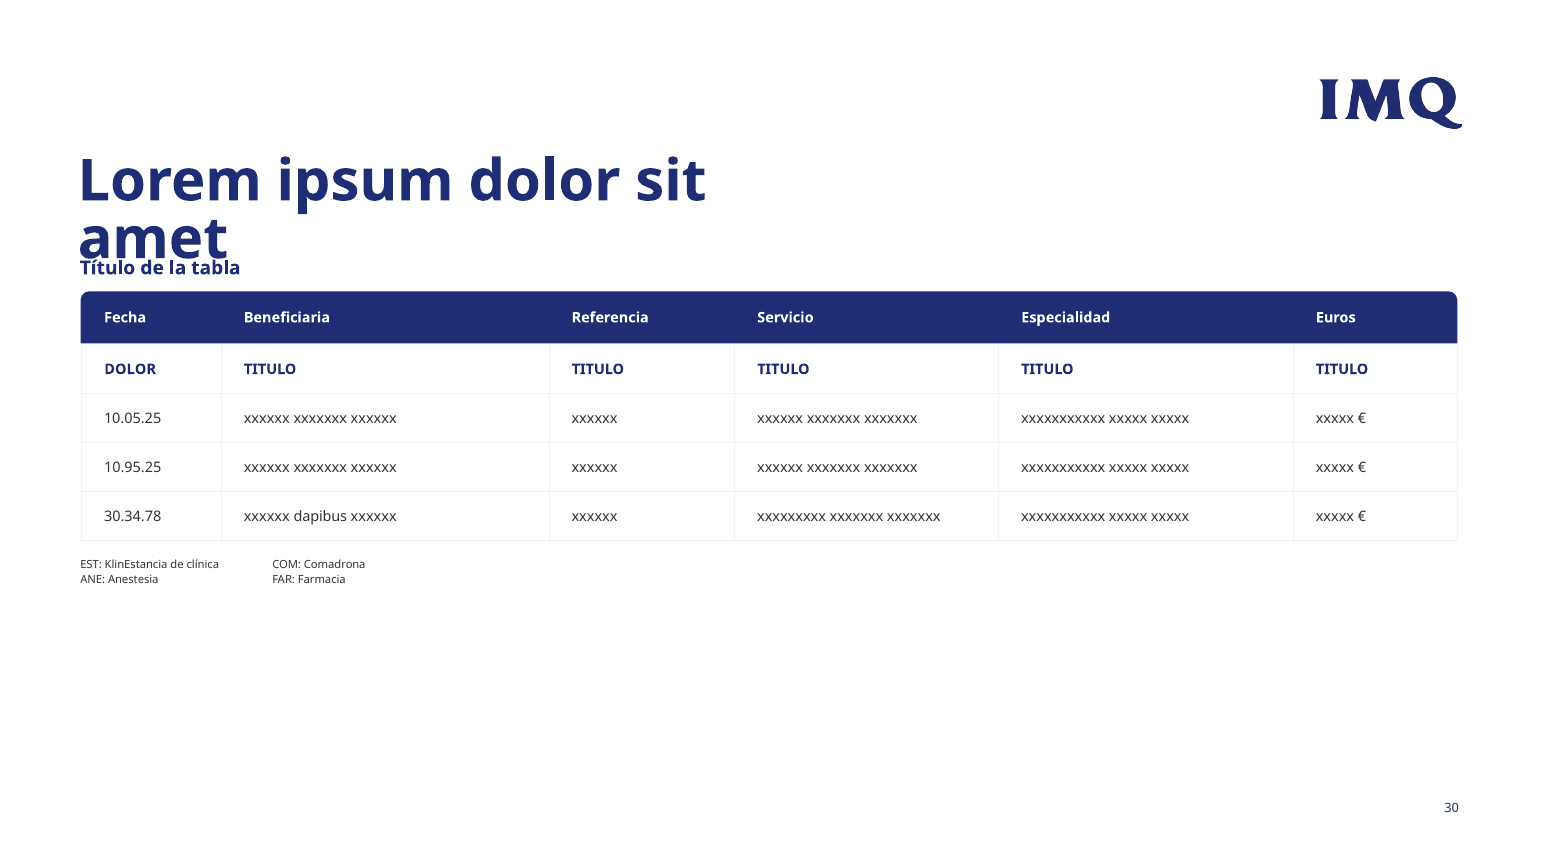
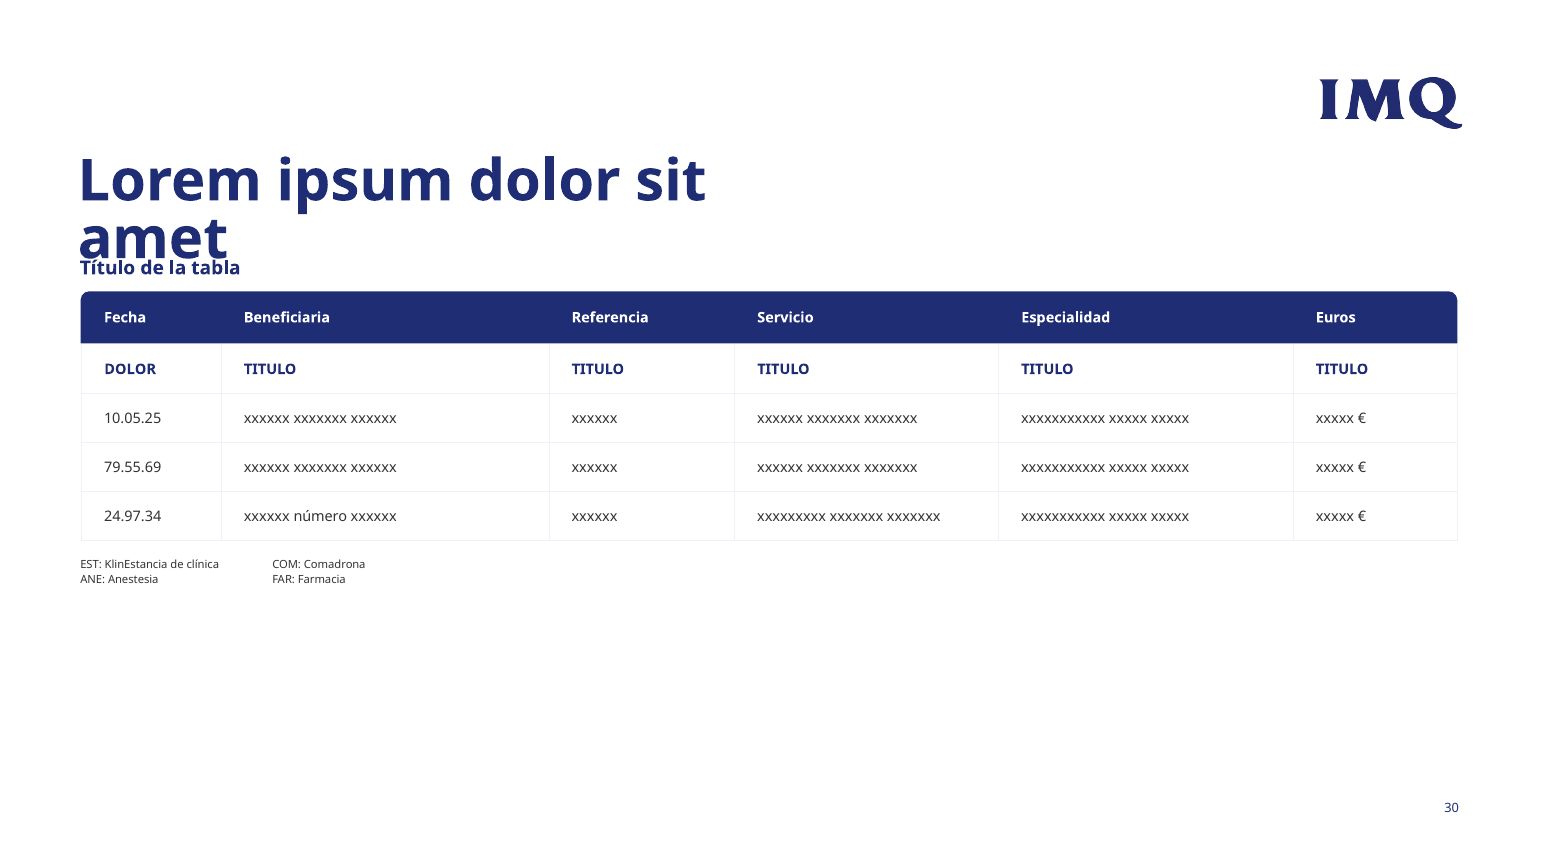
10.95.25: 10.95.25 -> 79.55.69 (133, 468)
30.34.78: 30.34.78 -> 24.97.34 (133, 517)
dapibus: dapibus -> número (320, 517)
